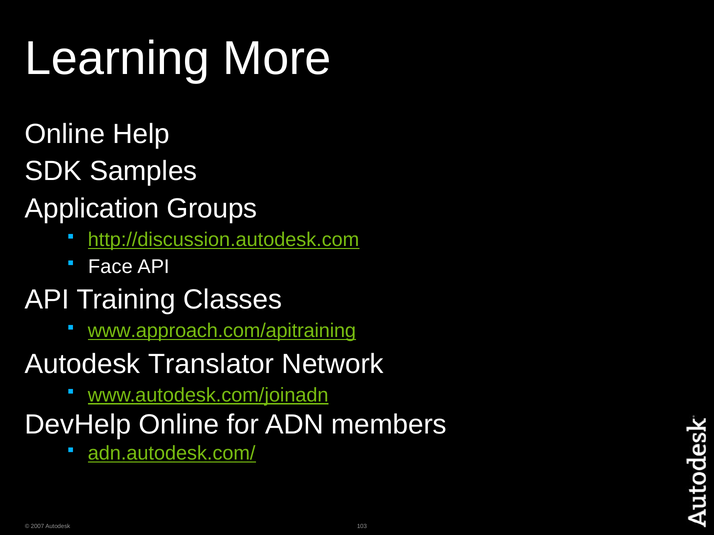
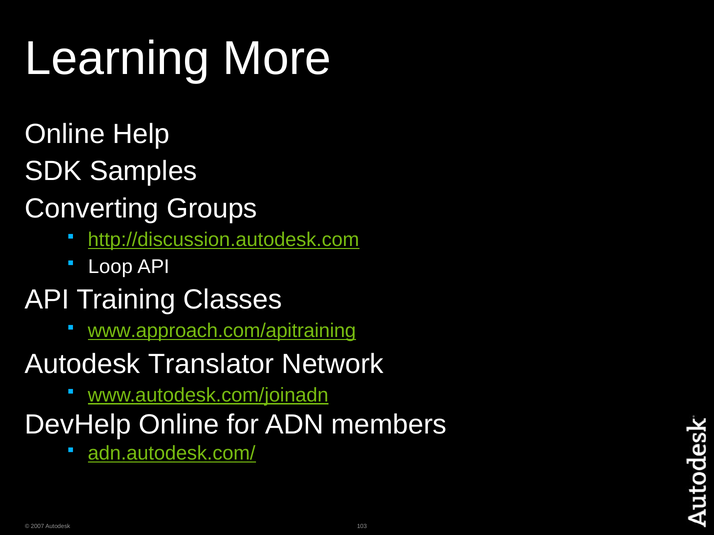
Application: Application -> Converting (92, 209)
Face: Face -> Loop (110, 267)
